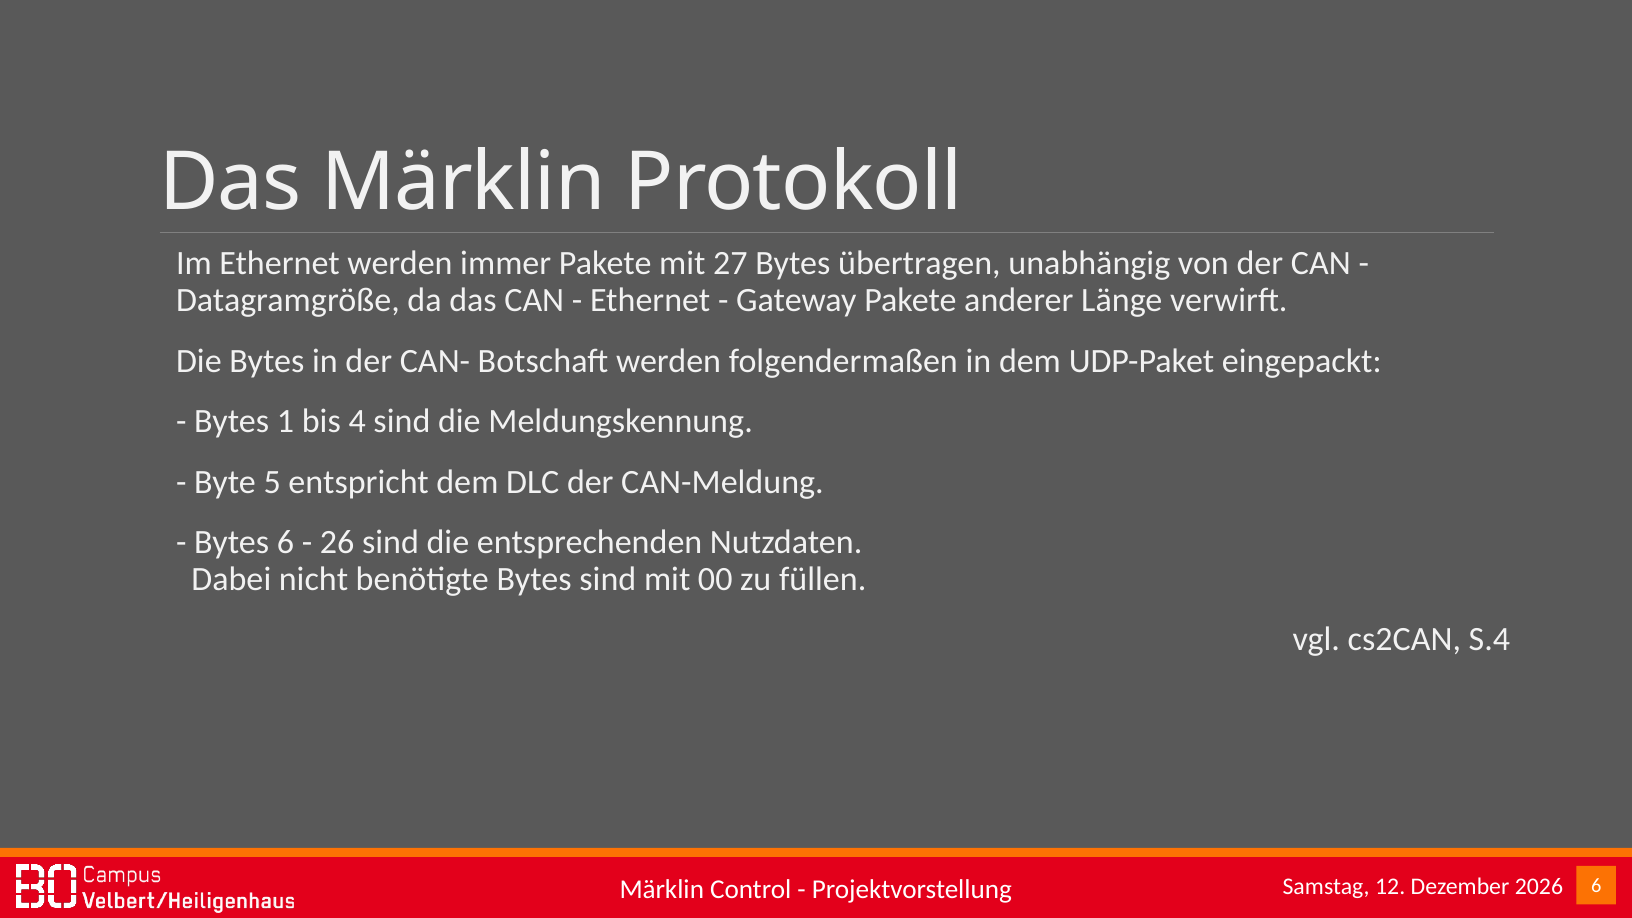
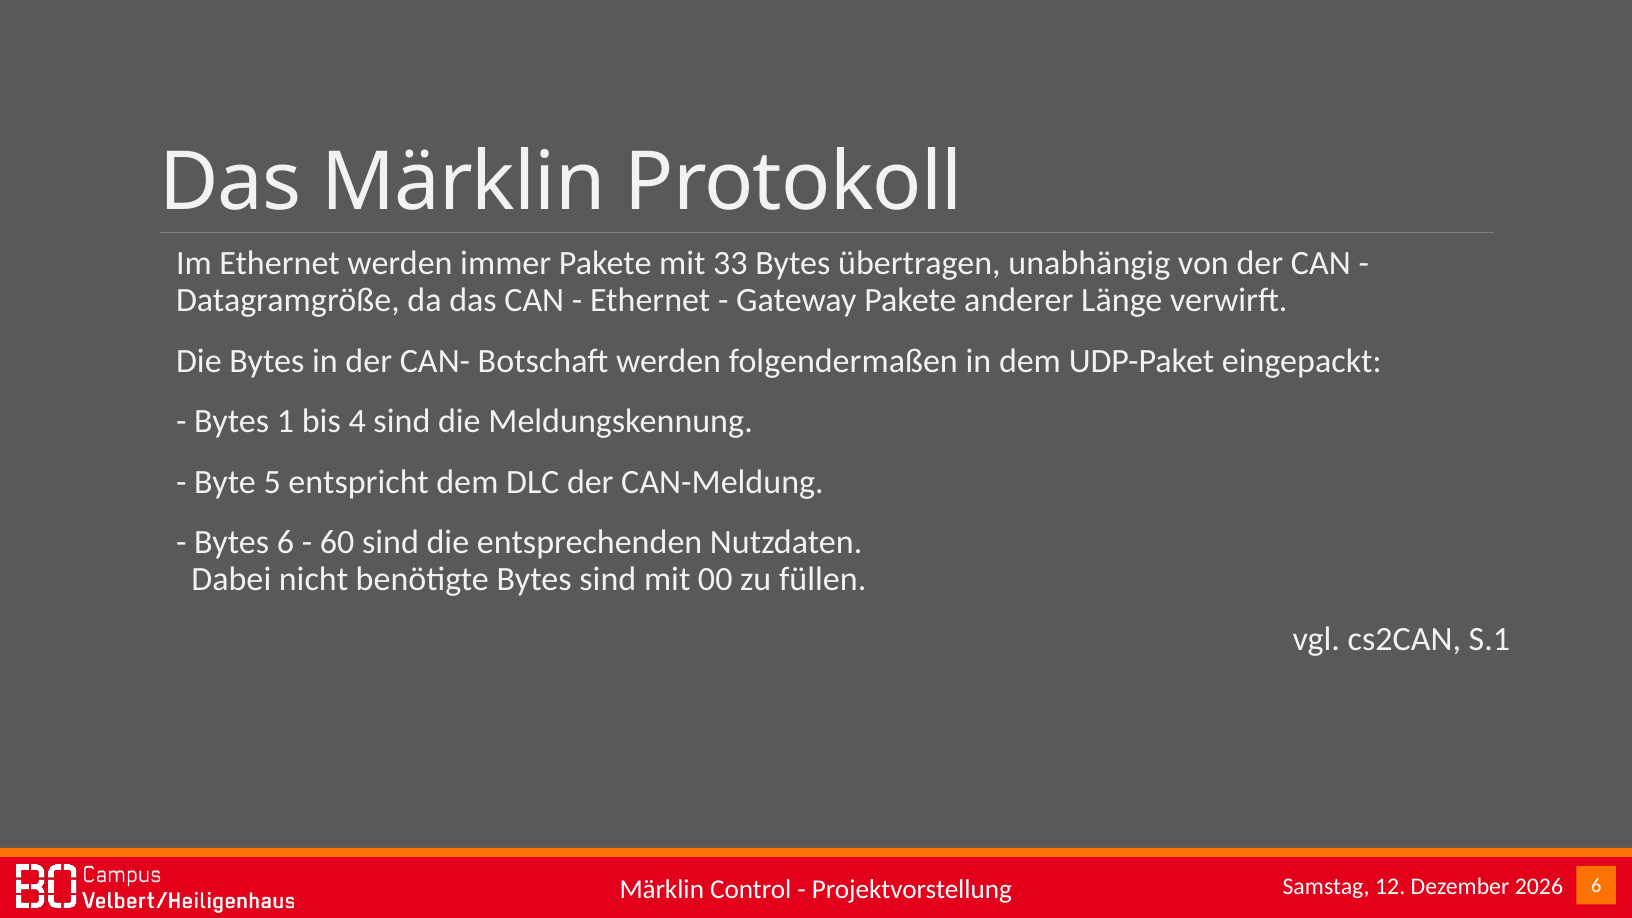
27: 27 -> 33 (730, 264)
26: 26 -> 60 (337, 543)
S.4: S.4 -> S.1 (1489, 640)
